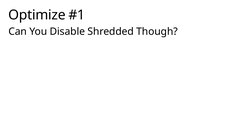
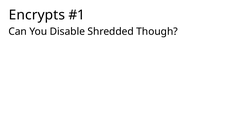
Optimize: Optimize -> Encrypts (37, 15)
